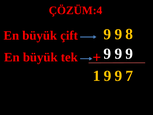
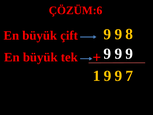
ÇÖZÜM:4: ÇÖZÜM:4 -> ÇÖZÜM:6 (76, 10)
